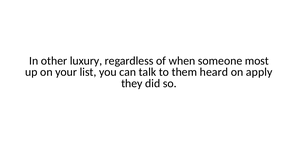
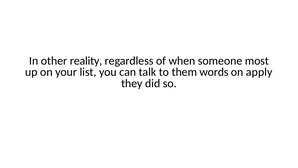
luxury: luxury -> reality (86, 61)
heard: heard -> words (214, 72)
